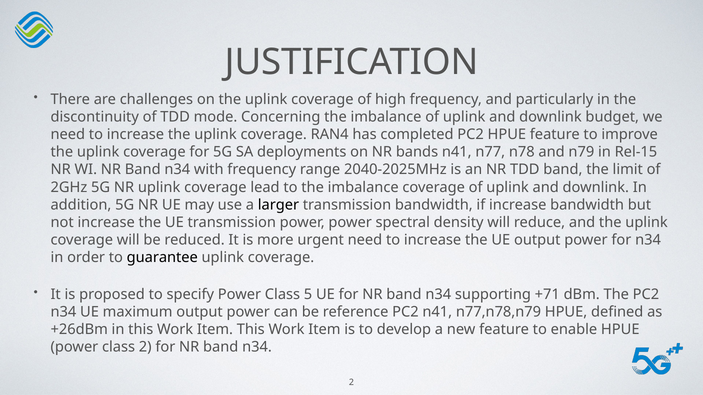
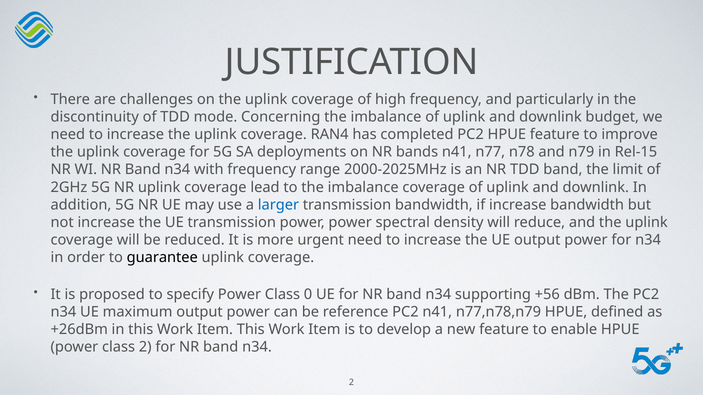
2040-2025MHz: 2040-2025MHz -> 2000-2025MHz (395, 170)
larger colour: black -> blue (278, 205)
5: 5 -> 0 (308, 295)
+71: +71 -> +56 (547, 295)
